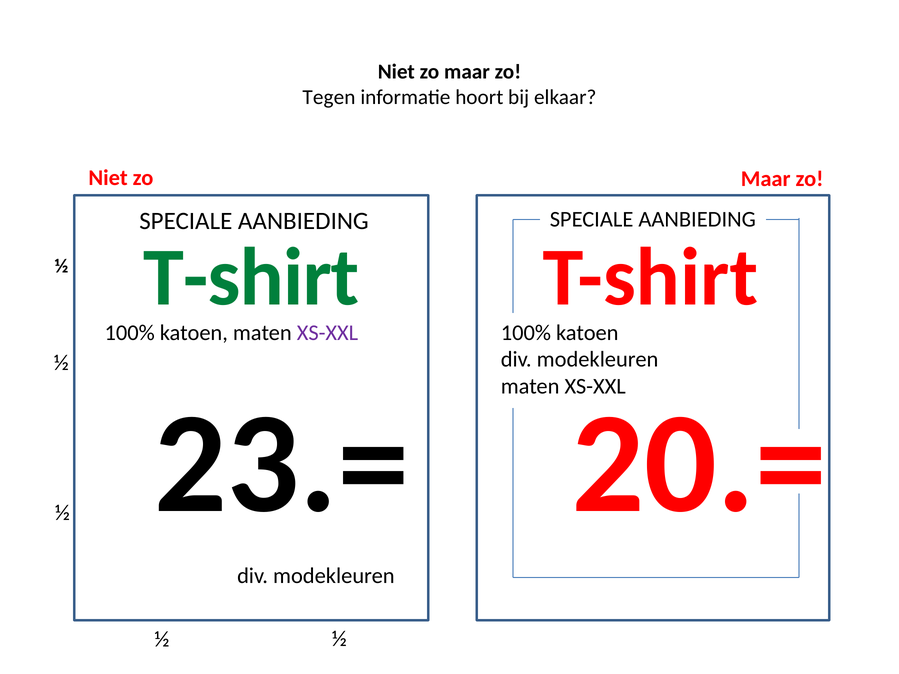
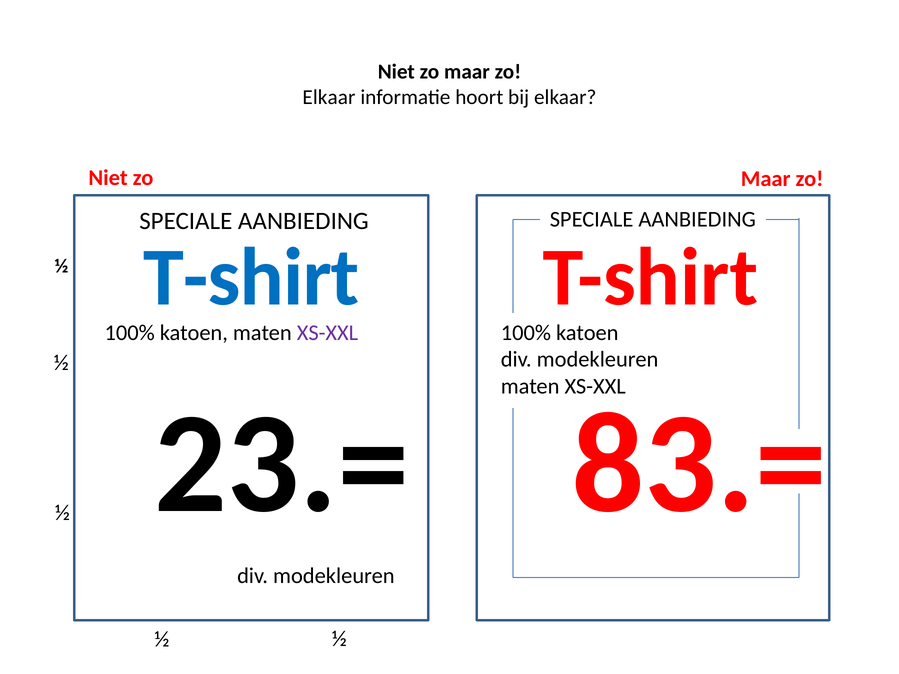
Tegen: Tegen -> Elkaar (329, 97)
T-shirt colour: green -> blue (251, 278)
20.=: 20.= -> 83.= (699, 464)
